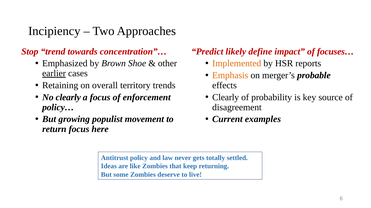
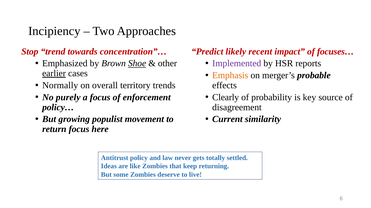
define: define -> recent (260, 52)
Shoe underline: none -> present (137, 64)
Implemented colour: orange -> purple (237, 64)
Retaining: Retaining -> Normally (60, 86)
No clearly: clearly -> purely (68, 98)
examples: examples -> similarity (263, 119)
